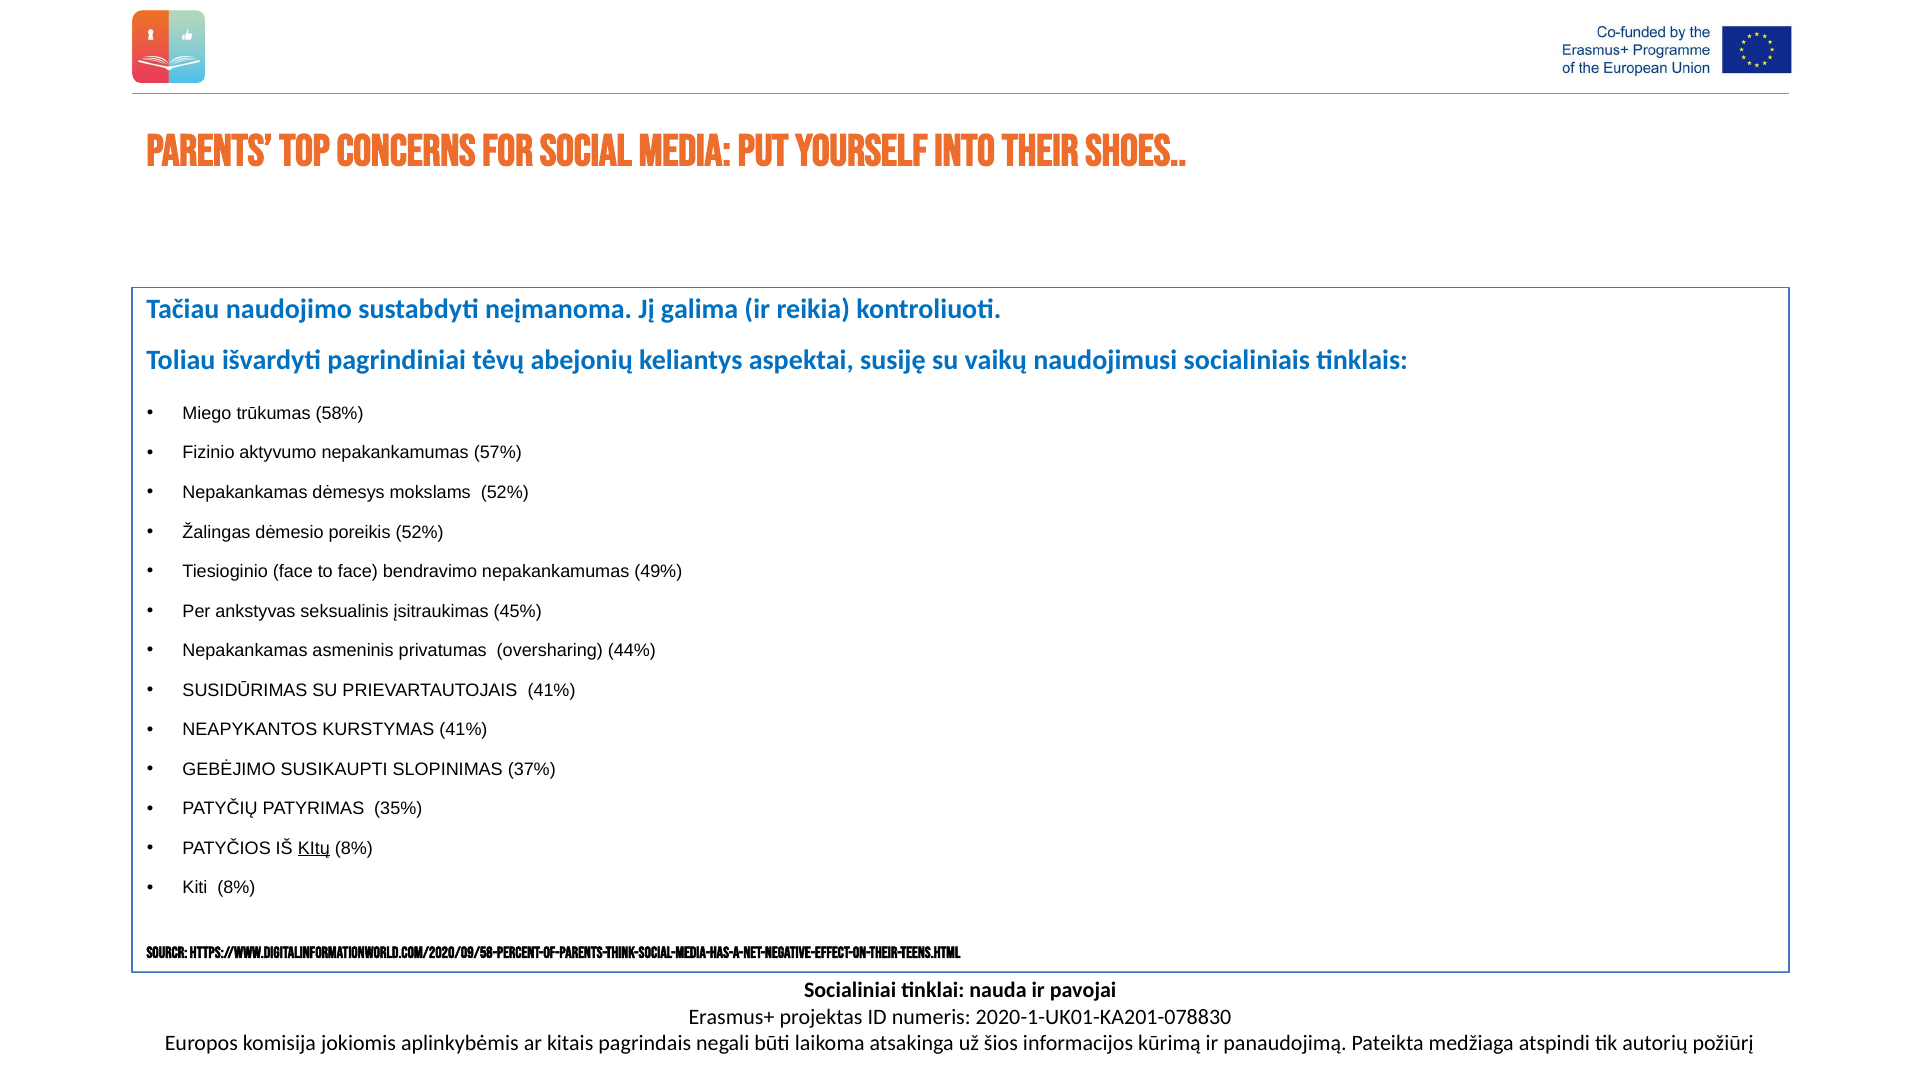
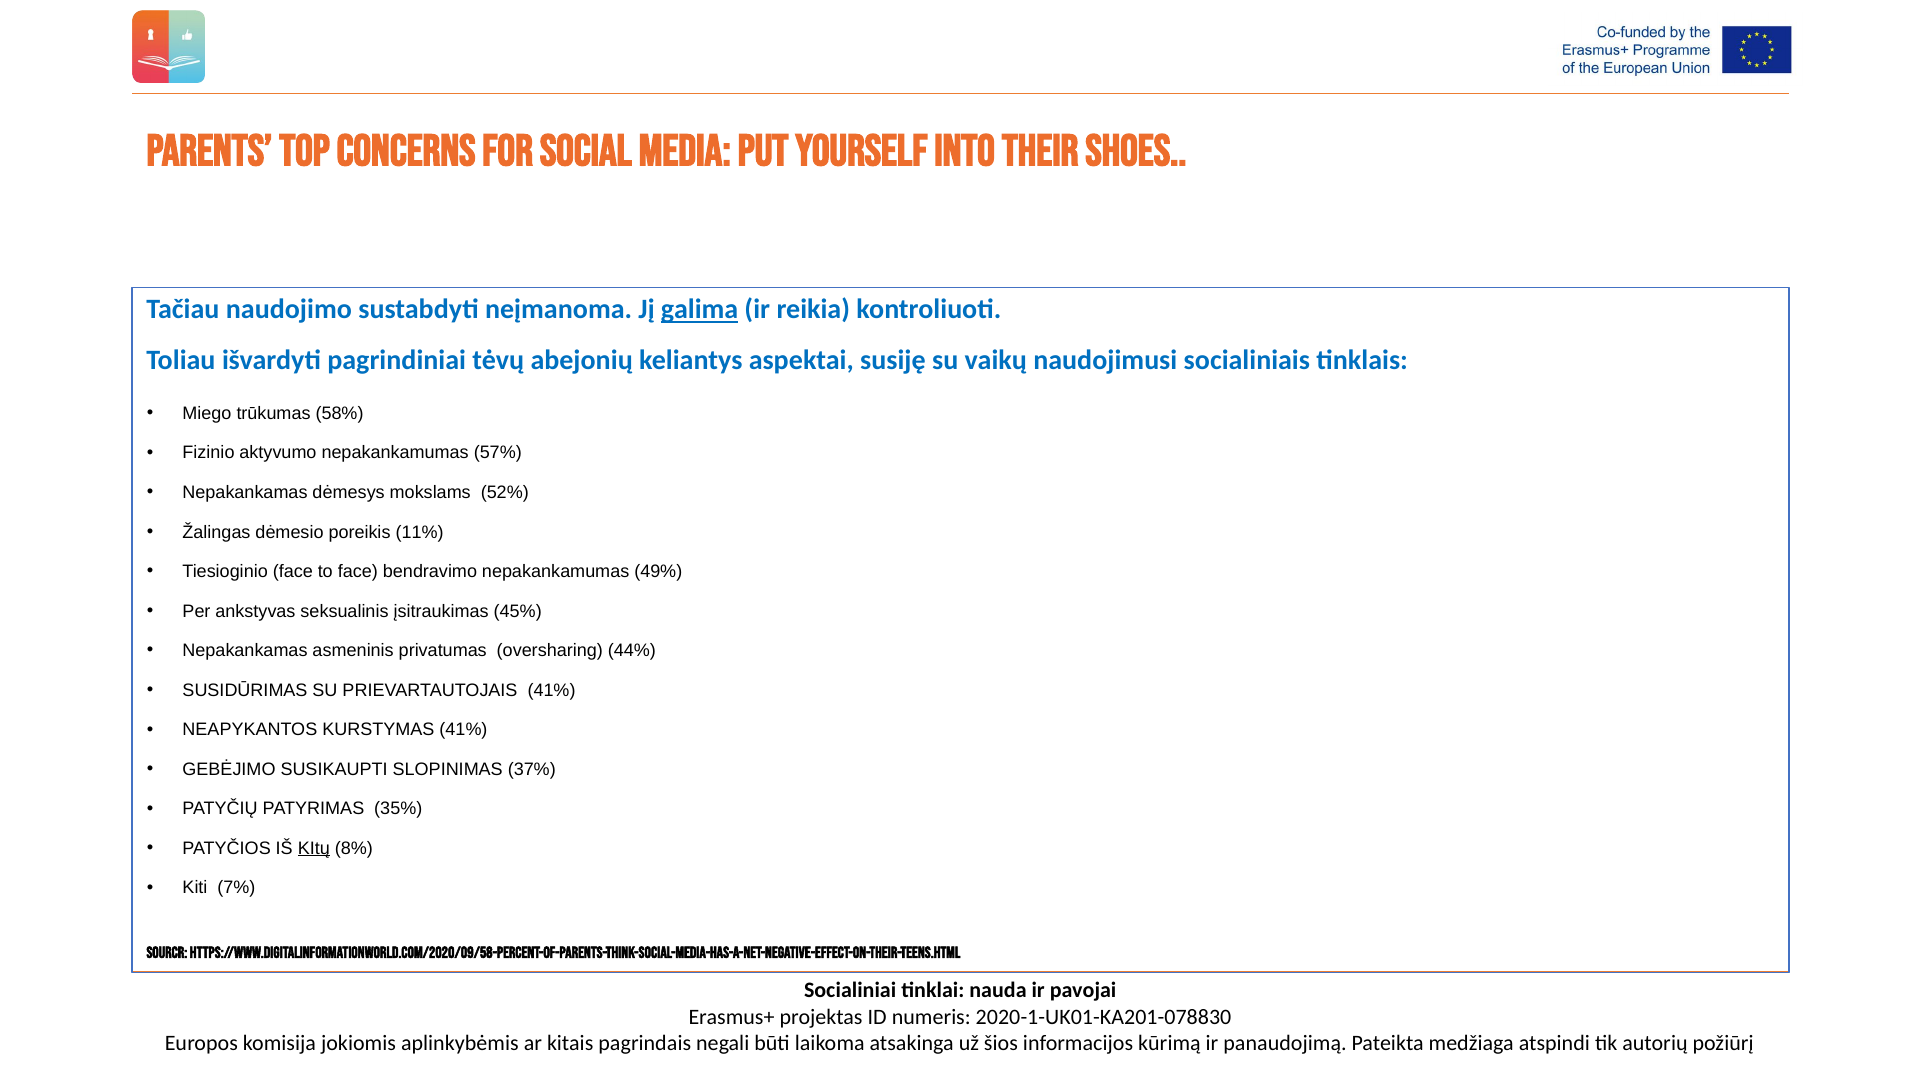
galima underline: none -> present (700, 310)
poreikis 52%: 52% -> 11% (420, 532)
Kiti 8%: 8% -> 7% (236, 888)
